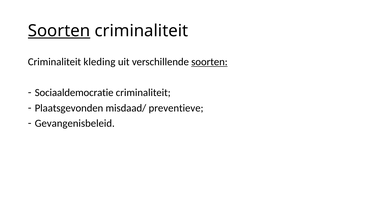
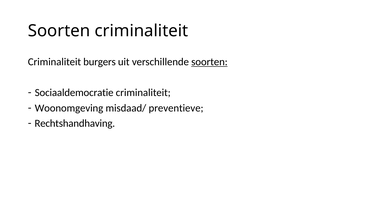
Soorten underline: present -> none (59, 31)
kleding: kleding -> burgers (100, 62)
Plaatsgevonden: Plaatsgevonden -> Woonomgeving (69, 108)
Gevangenisbeleid: Gevangenisbeleid -> Rechtshandhaving (75, 123)
